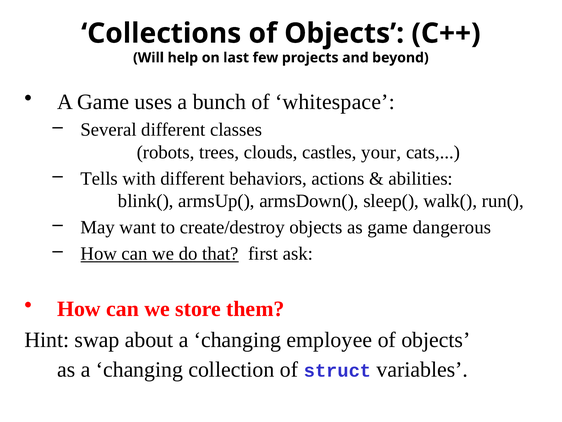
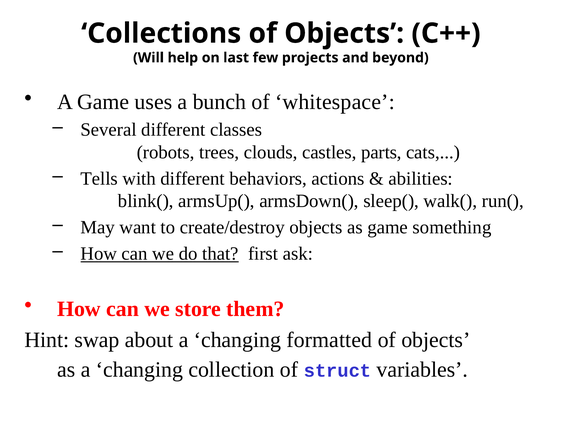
your: your -> parts (381, 152)
dangerous: dangerous -> something (452, 227)
employee: employee -> formatted (329, 340)
